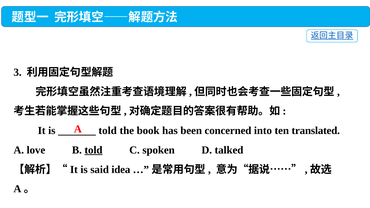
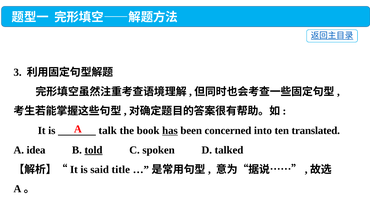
told: told -> talk (108, 131)
has underline: none -> present (170, 131)
love: love -> idea (36, 150)
idea: idea -> title (121, 170)
